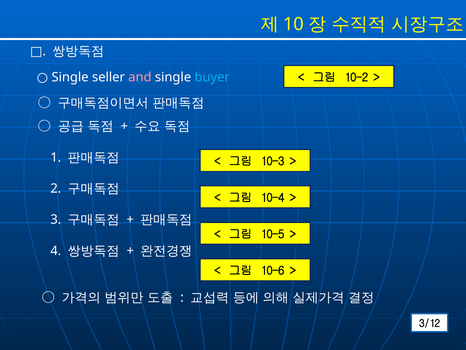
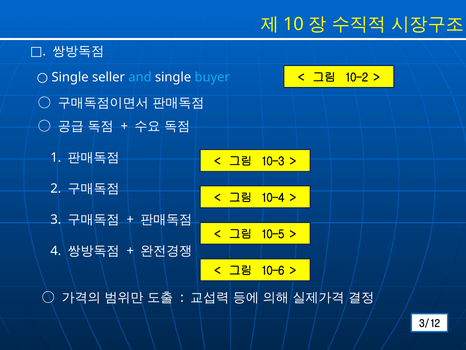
and colour: pink -> light blue (140, 77)
